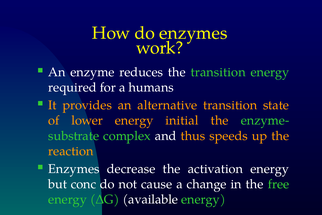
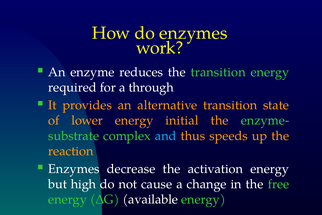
humans: humans -> through (151, 87)
and colour: white -> light blue (166, 136)
conc: conc -> high (84, 184)
